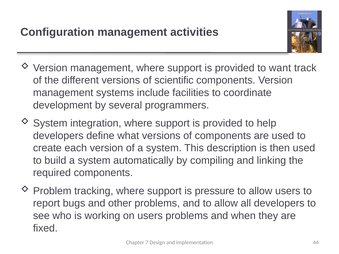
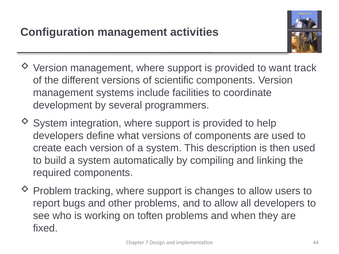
pressure: pressure -> changes (215, 191)
on users: users -> toften (150, 216)
